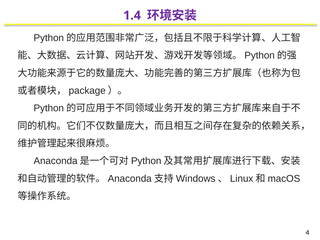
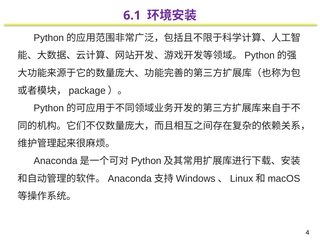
1.4: 1.4 -> 6.1 (132, 15)
